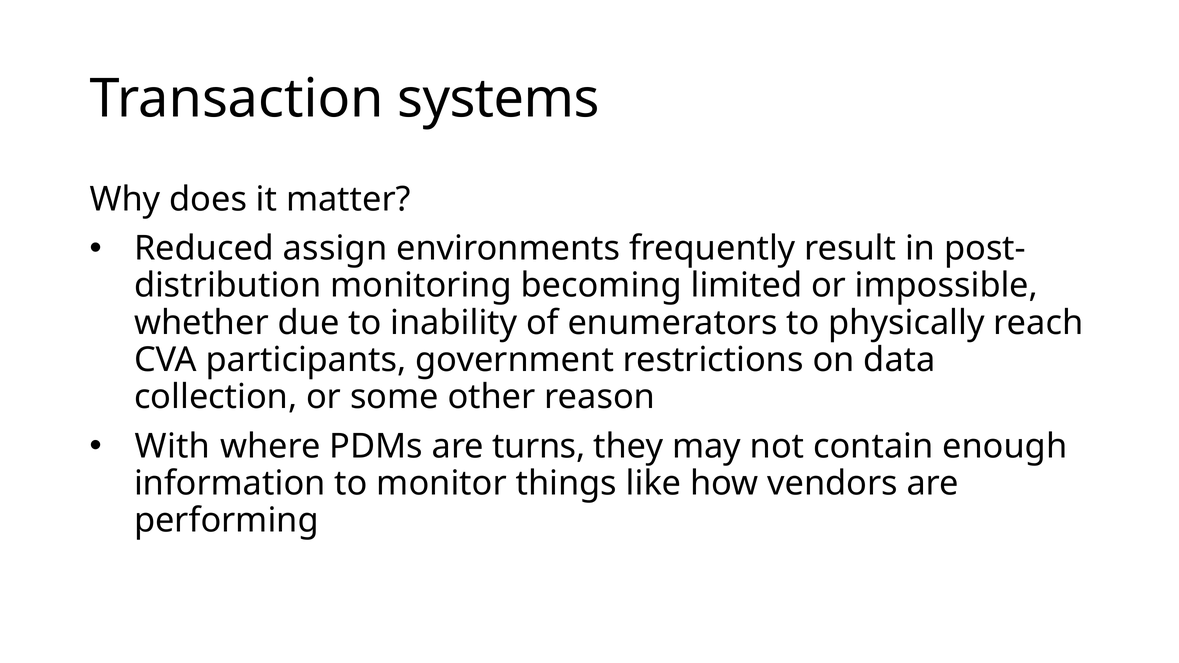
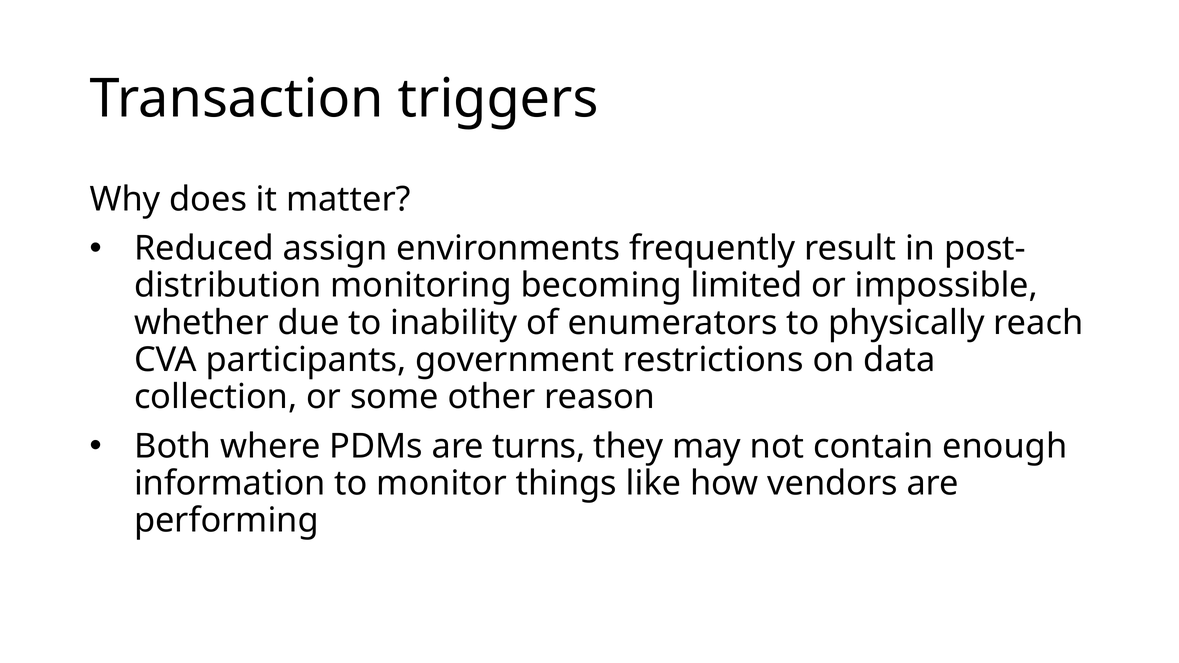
systems: systems -> triggers (498, 99)
With: With -> Both (173, 446)
